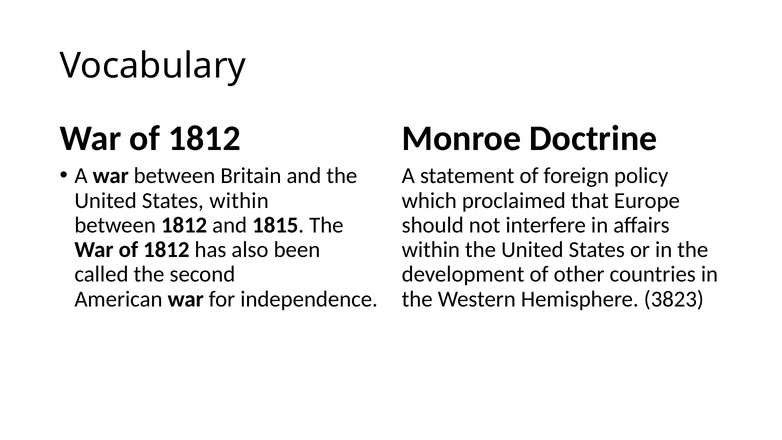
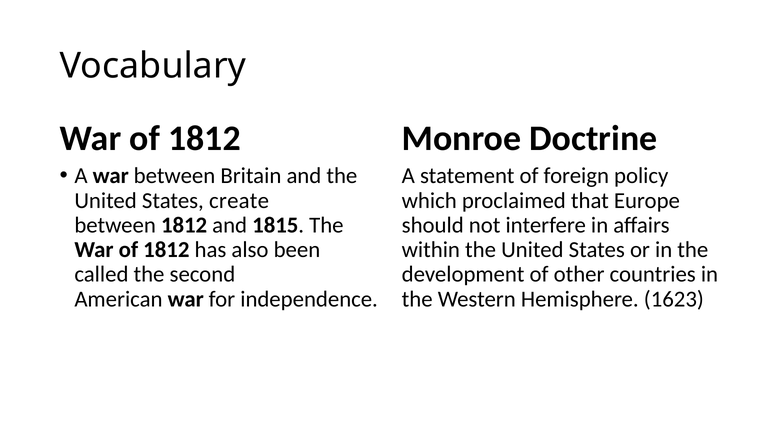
States within: within -> create (239, 200)
3823: 3823 -> 1623 (674, 299)
